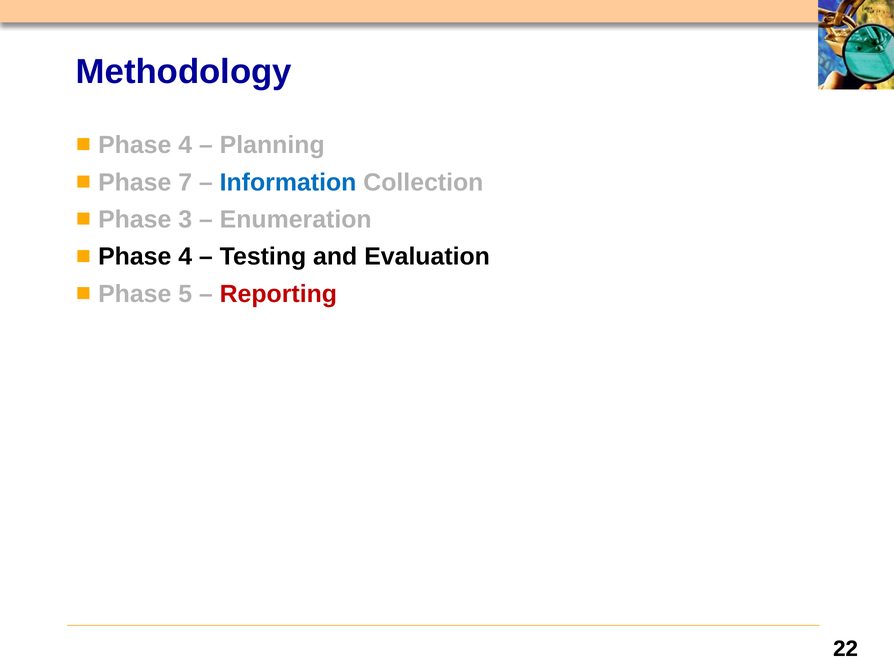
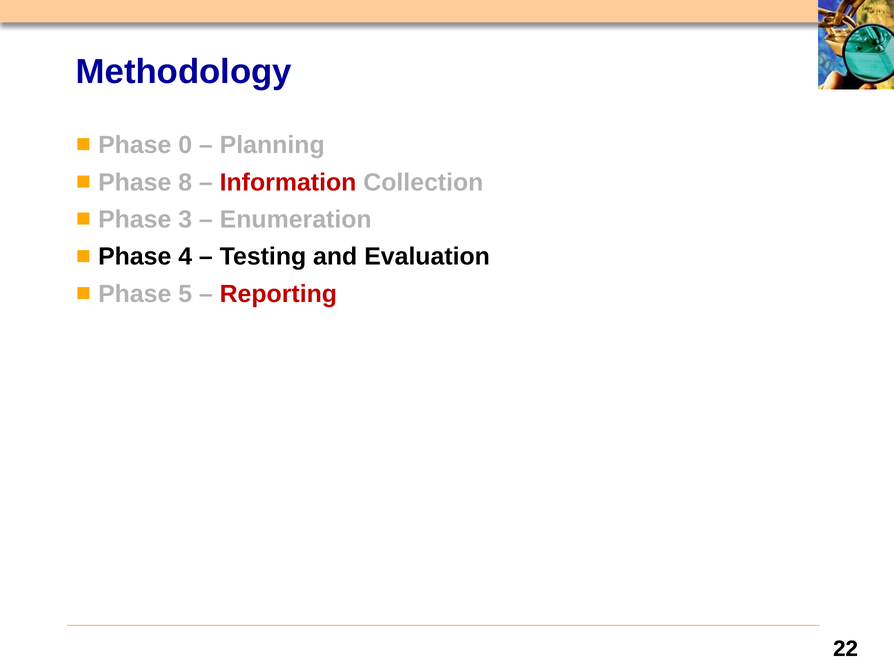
4: 4 -> 0 (185, 145)
7: 7 -> 8 (185, 182)
Information colour: blue -> red (288, 182)
